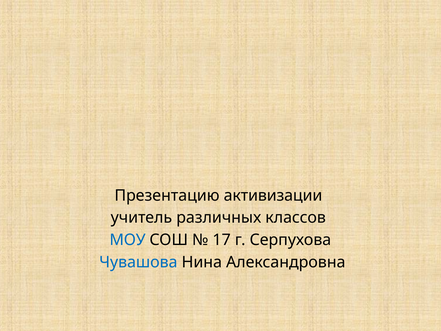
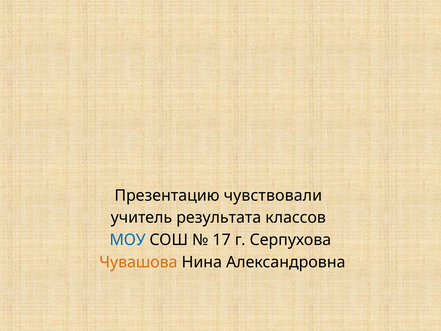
активизации: активизации -> чувствовали (273, 195)
различных: различных -> результата (219, 218)
Чувашова colour: blue -> orange (138, 262)
